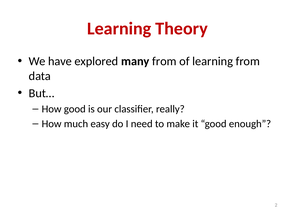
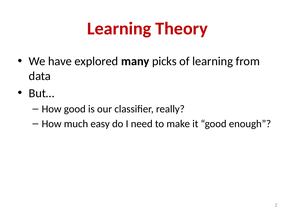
many from: from -> picks (164, 61)
